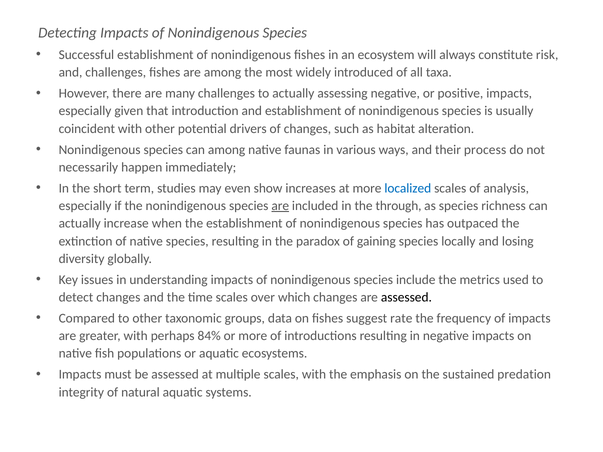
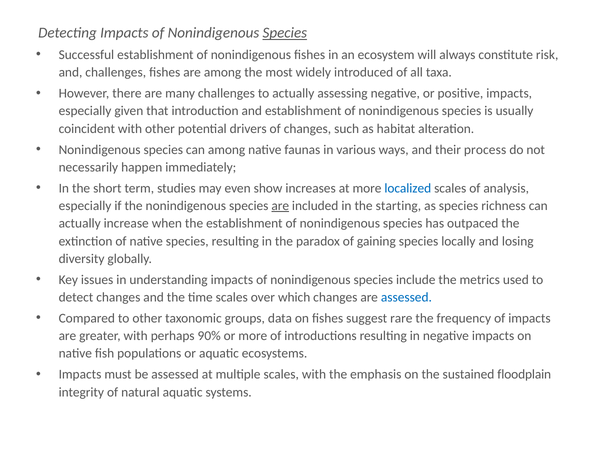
Species underline: none -> present (285, 33)
through: through -> starting (398, 206)
assessed colour: black -> blue (406, 298)
rate: rate -> rare (401, 318)
84%: 84% -> 90% (209, 336)
predation: predation -> floodplain (524, 375)
